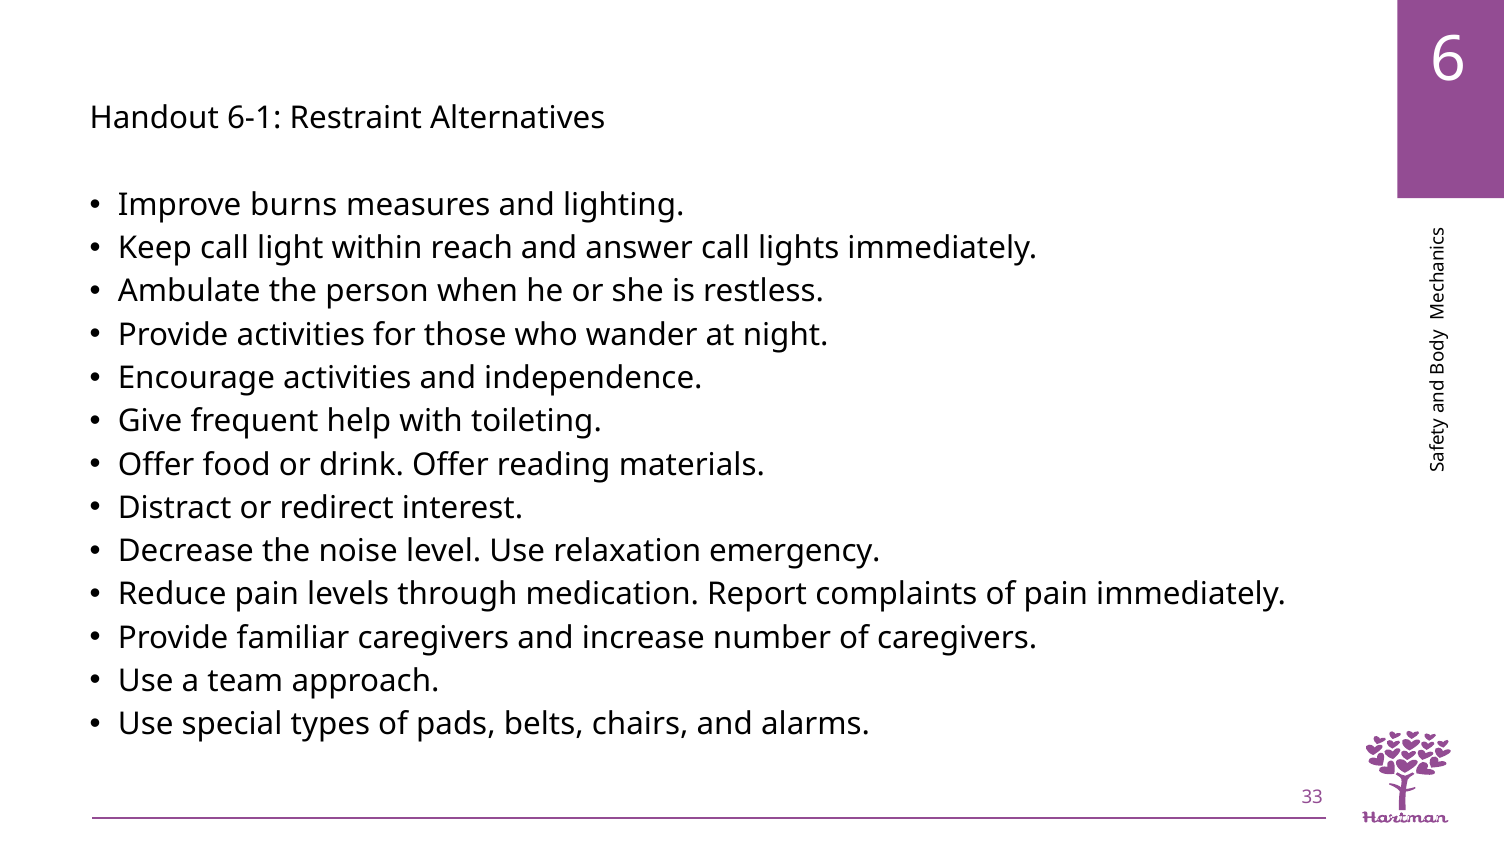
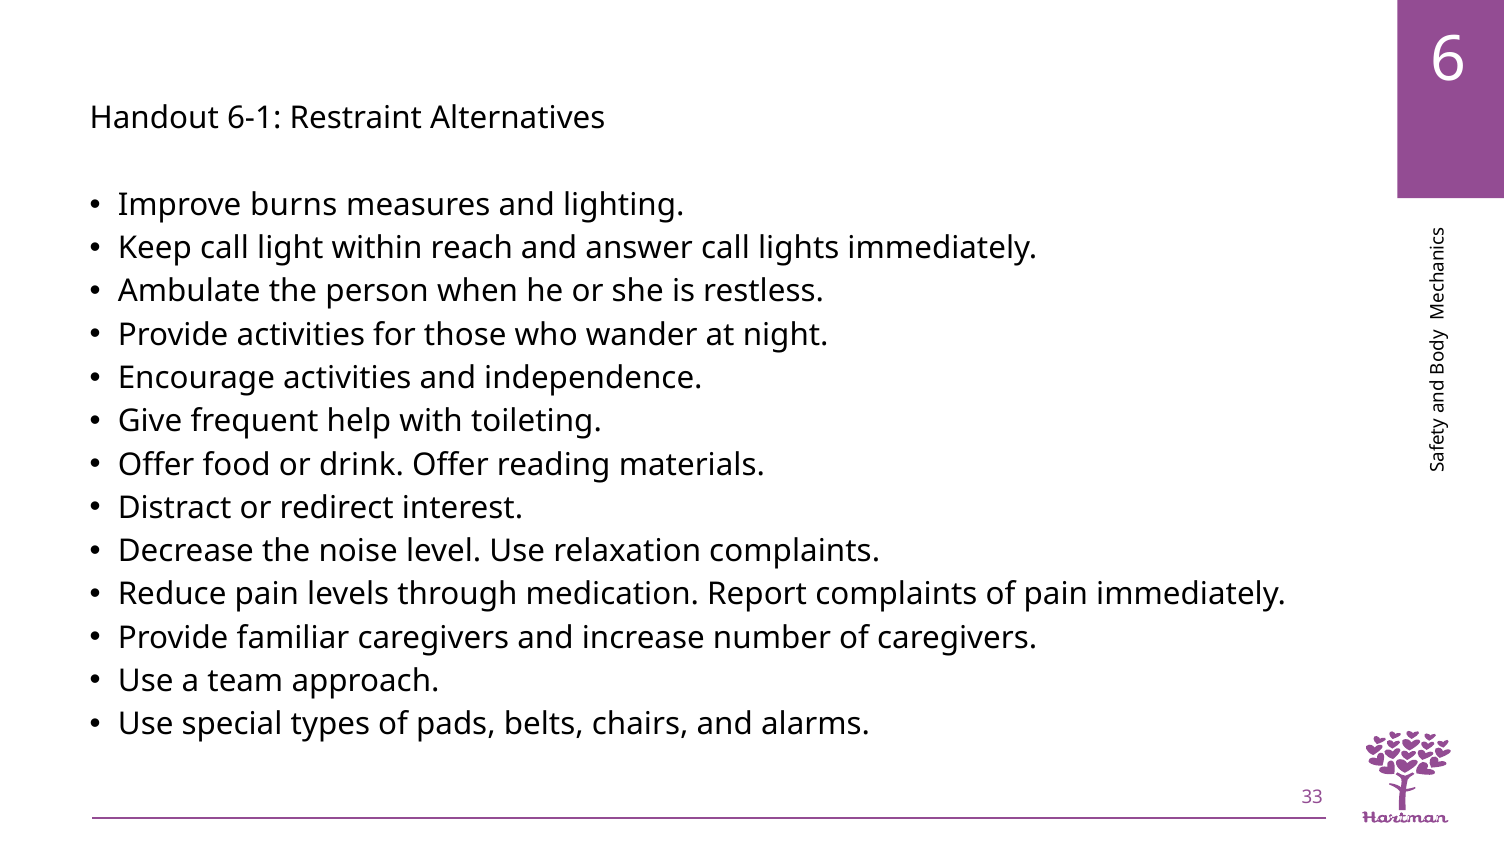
relaxation emergency: emergency -> complaints (795, 551)
